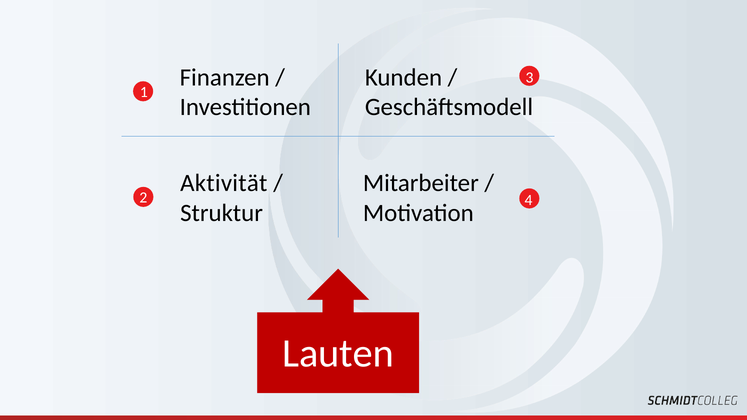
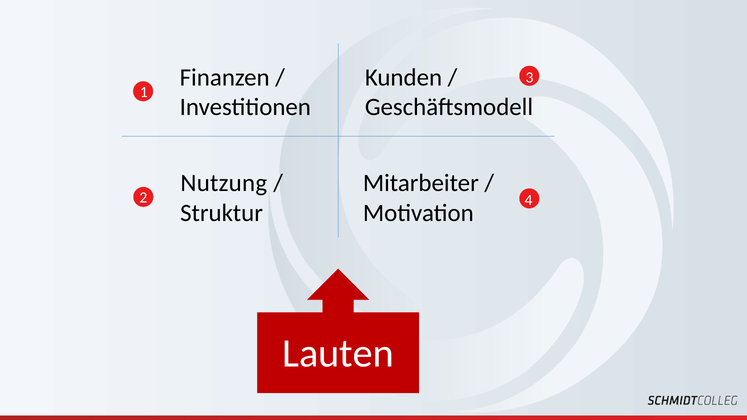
Aktivität: Aktivität -> Nutzung (224, 183)
